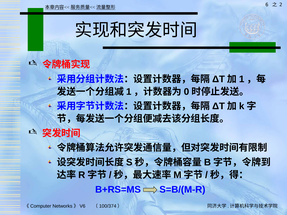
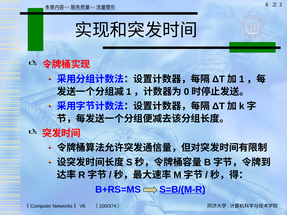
S=B/(M-R underline: none -> present (182, 190)
